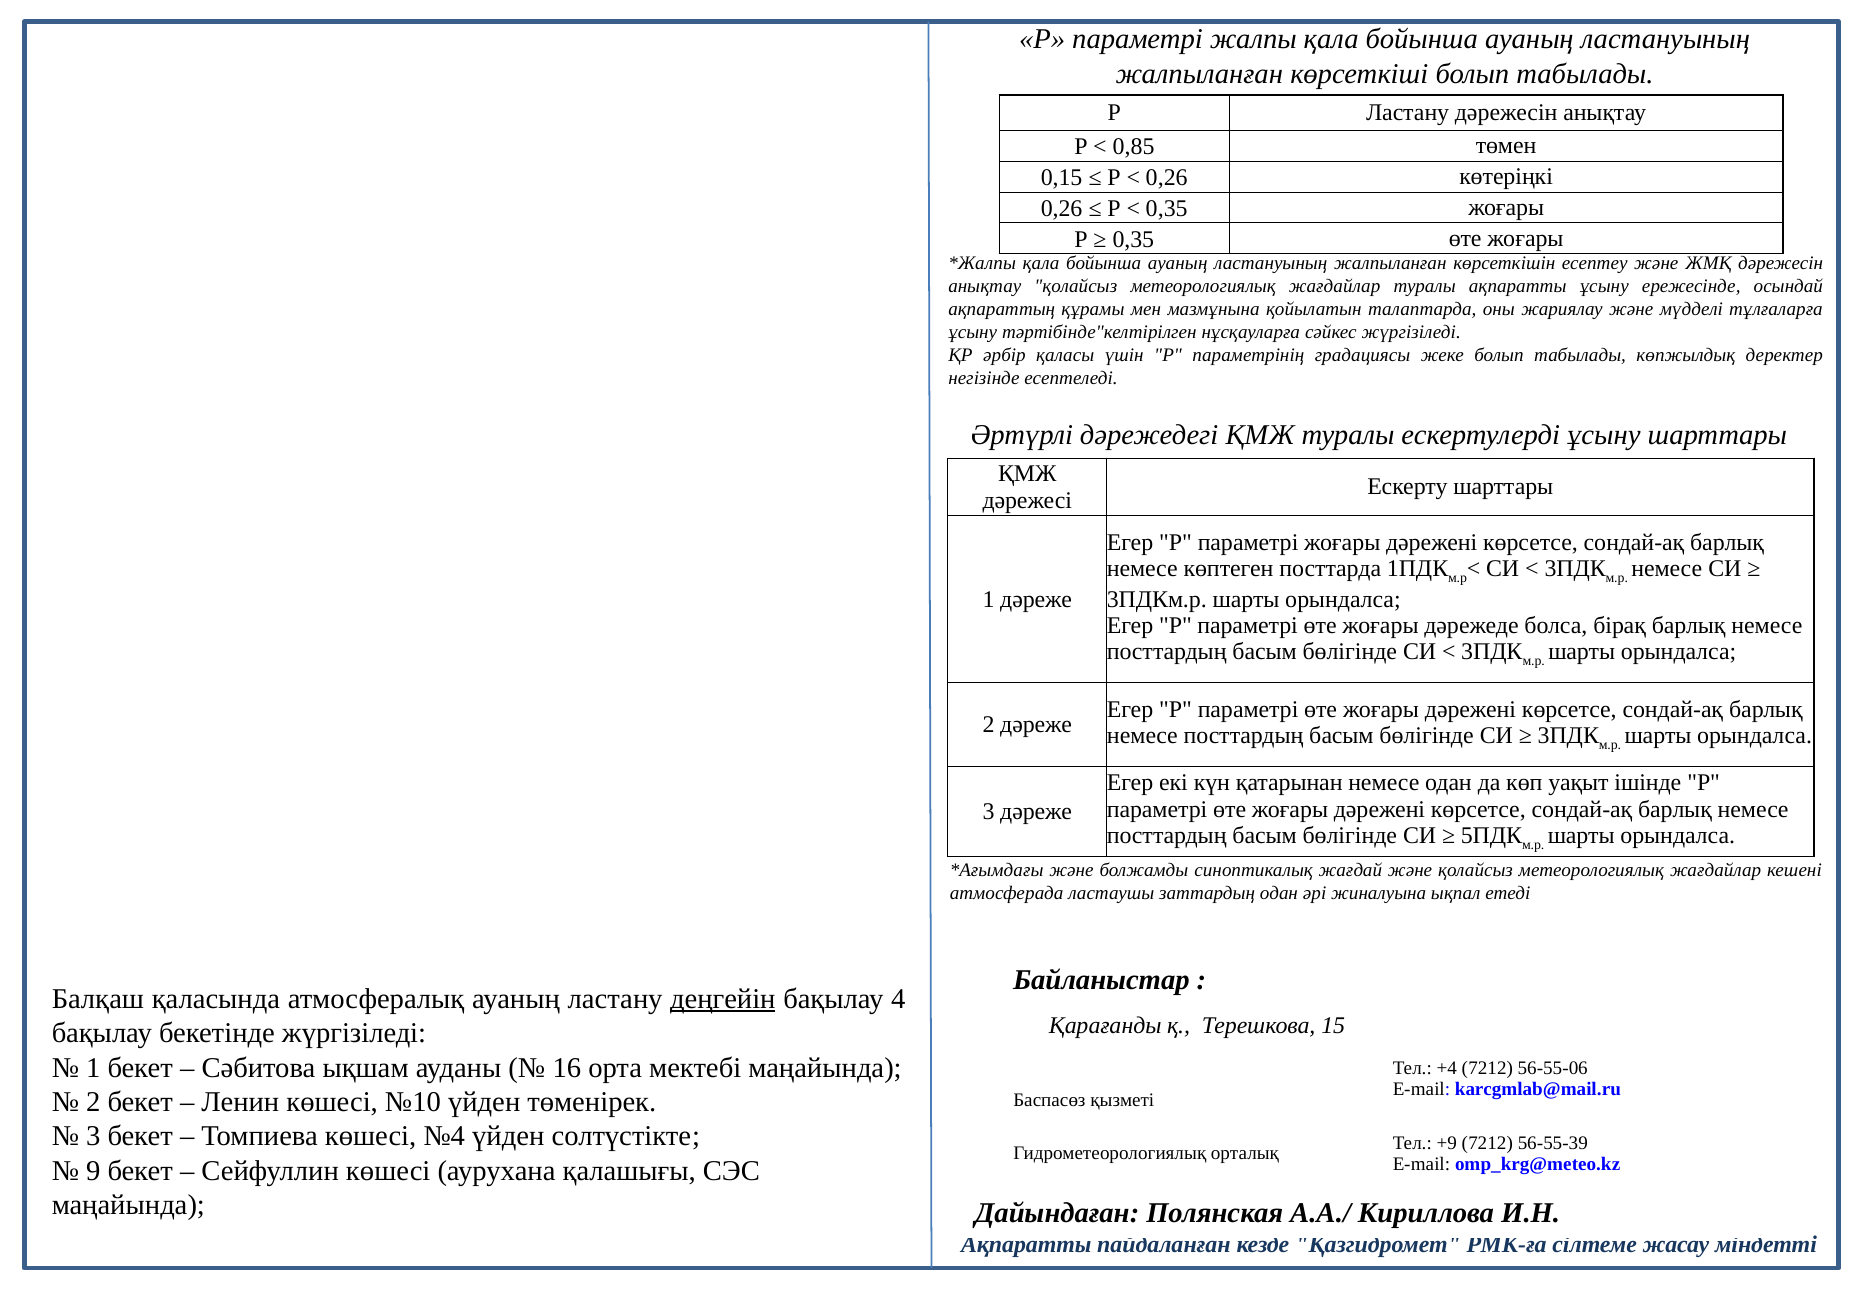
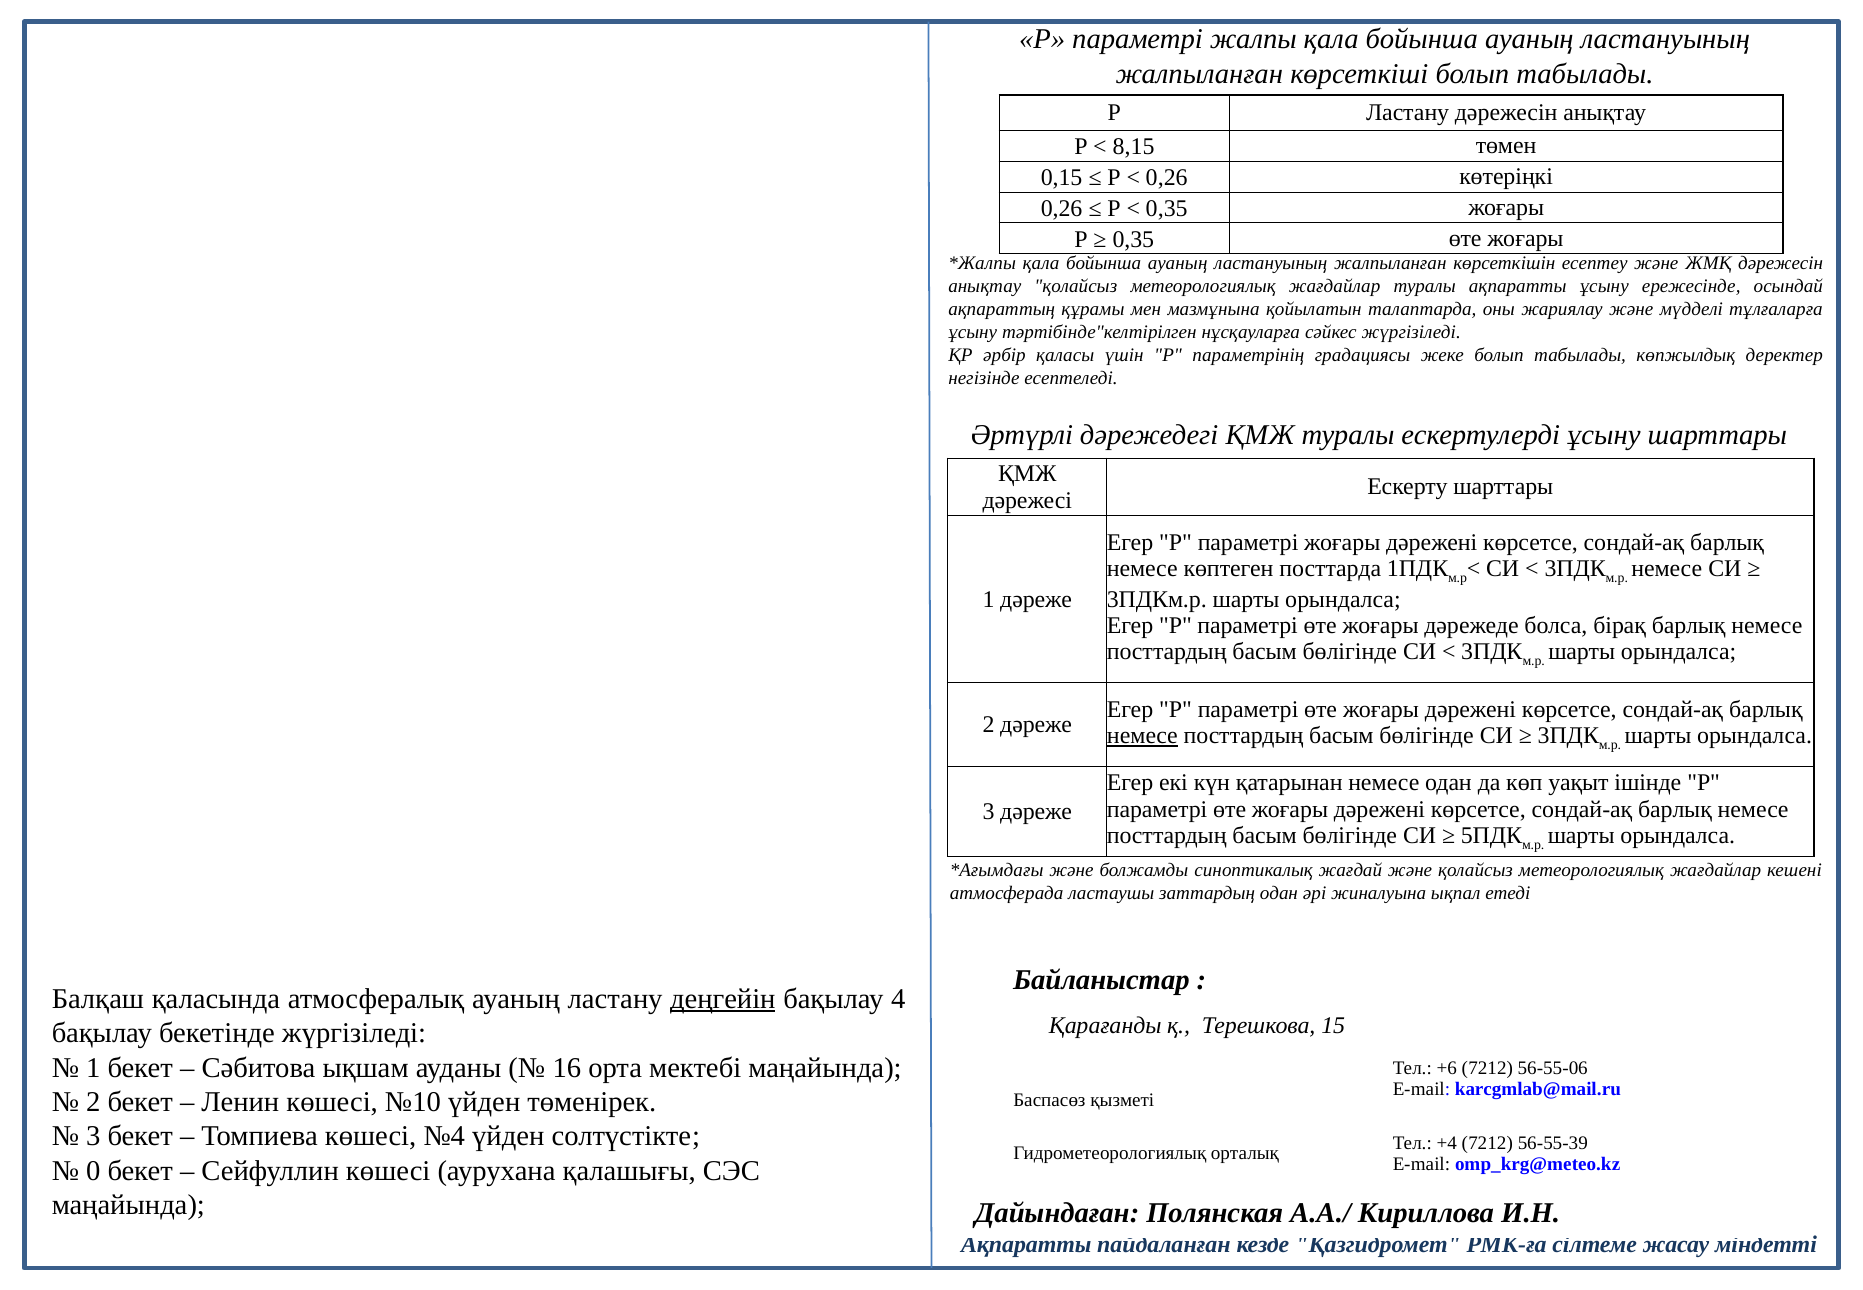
0,85: 0,85 -> 8,15 (1134, 147)
немесе underline: none -> present (1142, 736)
+4: +4 -> +6 (1447, 1068)
+9: +9 -> +4 (1447, 1143)
9: 9 -> 0 (93, 1171)
